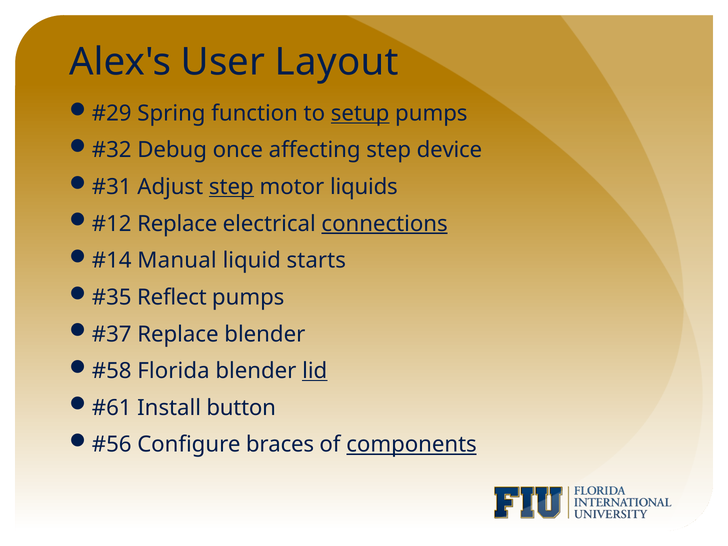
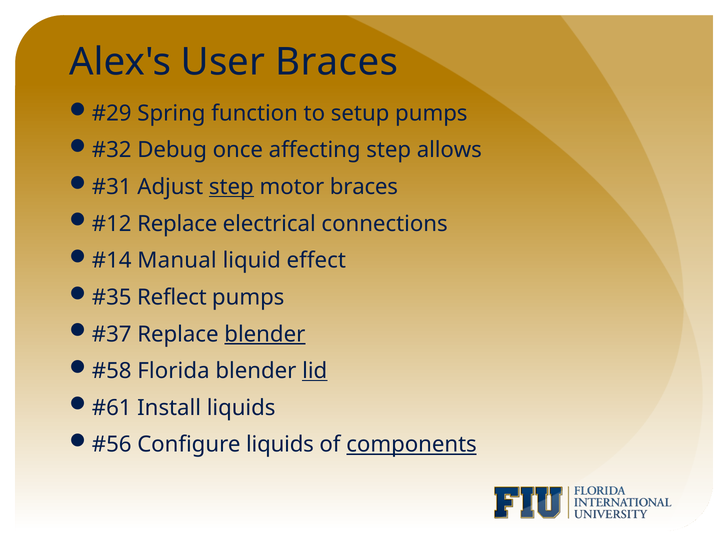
User Layout: Layout -> Braces (337, 62)
setup underline: present -> none (360, 113)
device: device -> allows (449, 150)
motor liquids: liquids -> braces (364, 187)
connections underline: present -> none (385, 224)
starts: starts -> effect (316, 261)
blender underline: none -> present (265, 334)
Install button: button -> liquids (241, 408)
Configure braces: braces -> liquids (280, 445)
